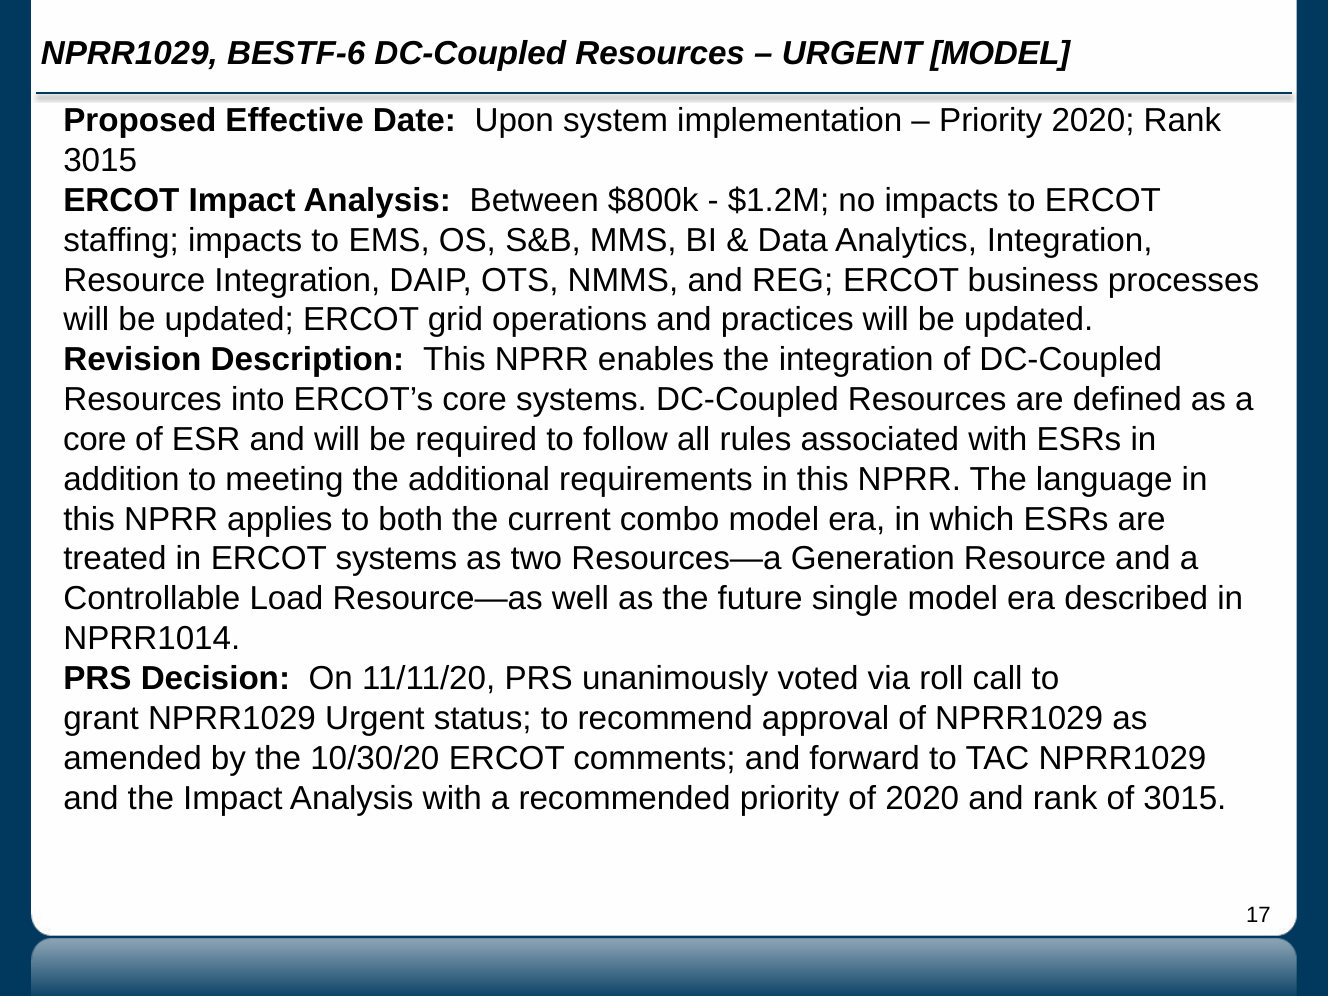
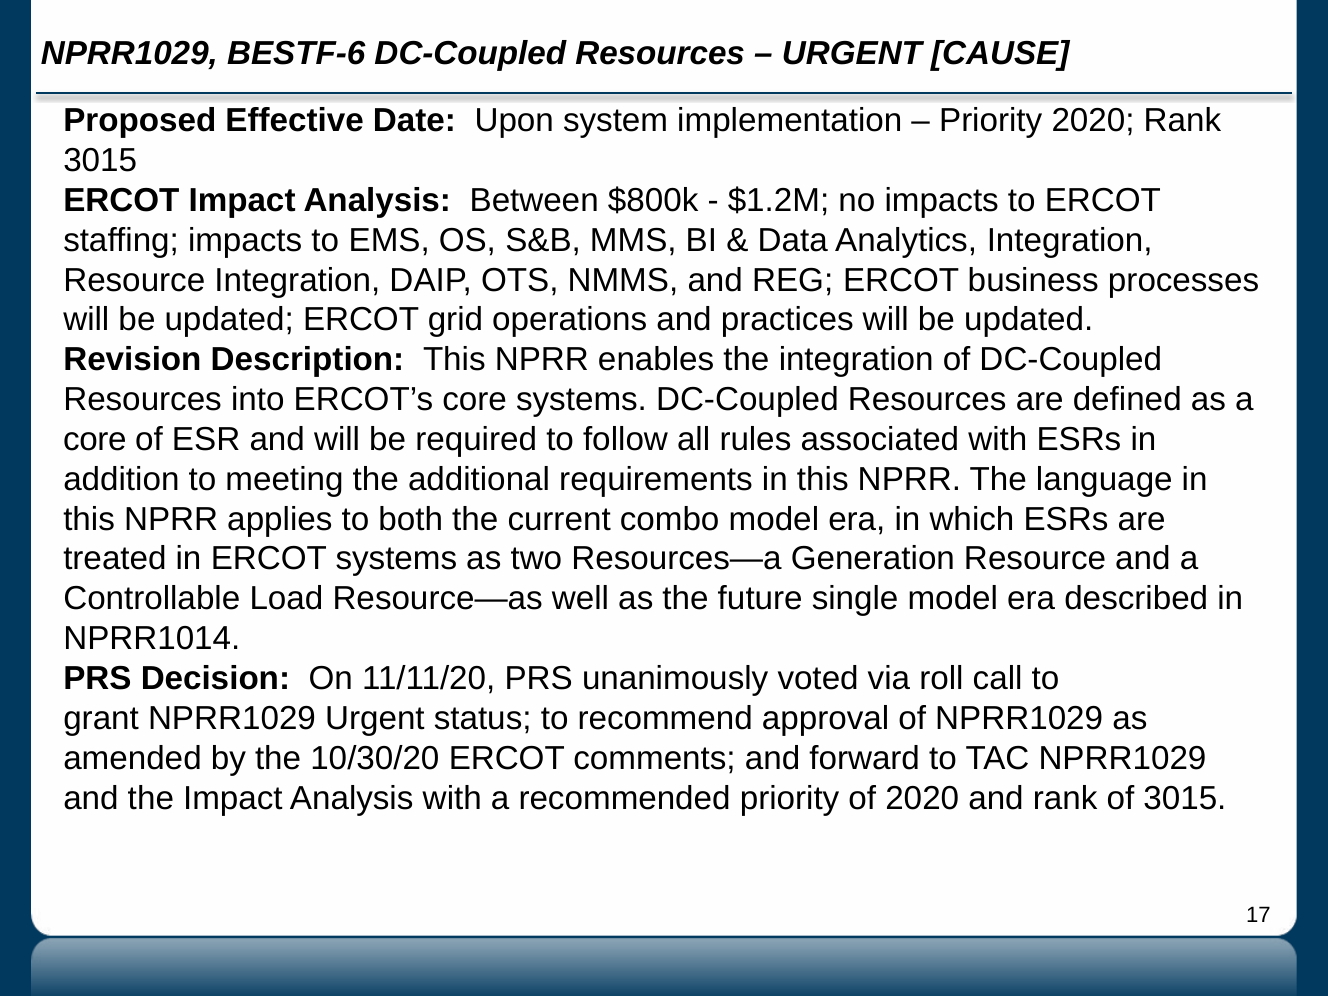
URGENT MODEL: MODEL -> CAUSE (1000, 54)
